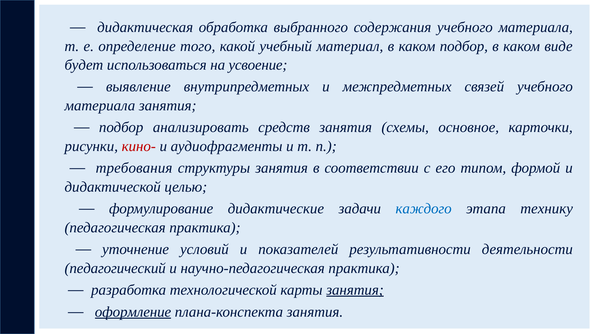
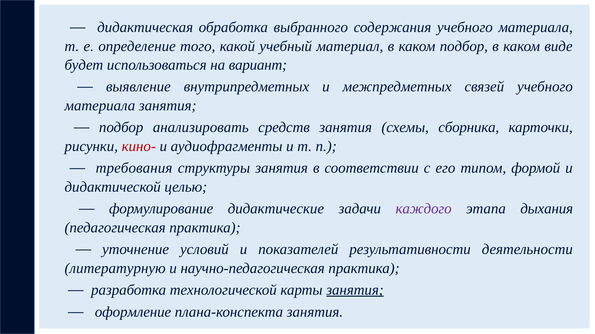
усвоение: усвоение -> вариант (258, 65)
основное: основное -> сборника (469, 127)
каждого colour: blue -> purple (424, 209)
технику: технику -> дыхания (547, 209)
педагогический: педагогический -> литературную (115, 269)
оформление underline: present -> none (133, 313)
